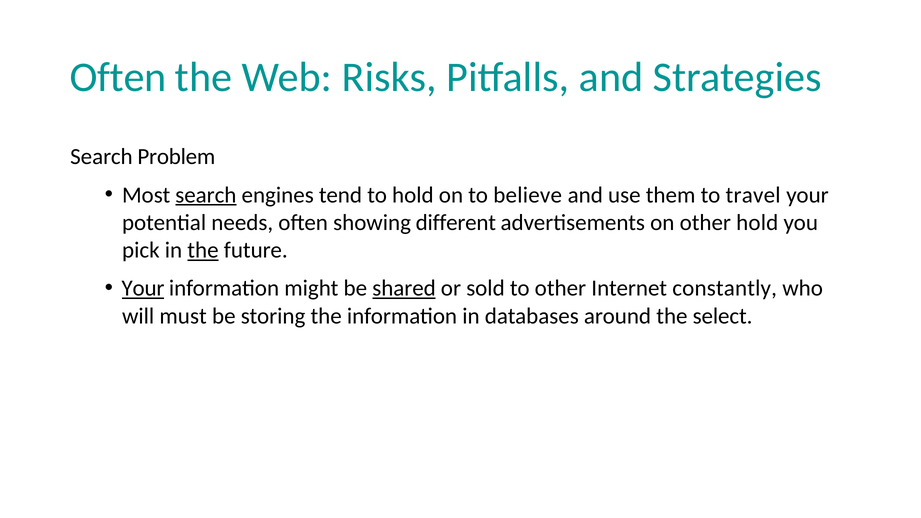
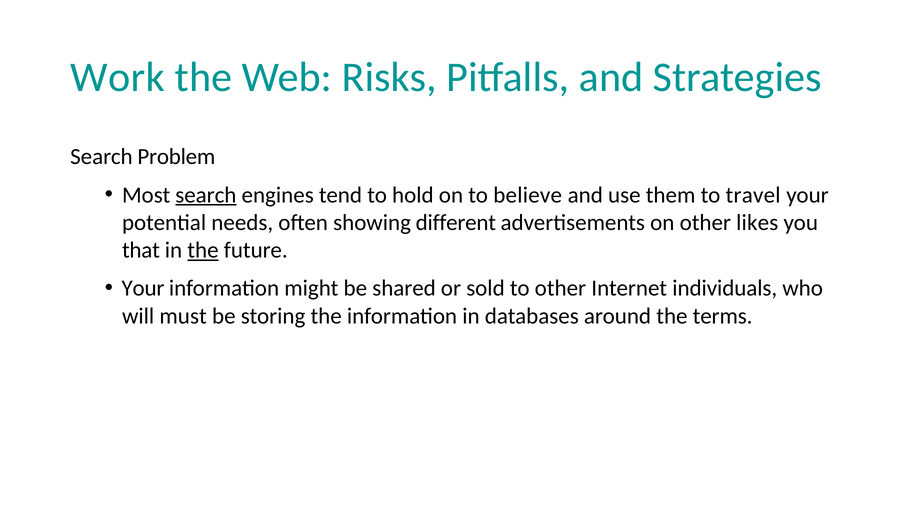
Often: Often -> Work (118, 77)
other hold: hold -> likes (757, 223)
pick: pick -> that (141, 250)
Your underline: present -> none (143, 288)
shared underline: present -> none (404, 288)
constantly: constantly -> individuals (725, 288)
select: select -> terms (723, 316)
